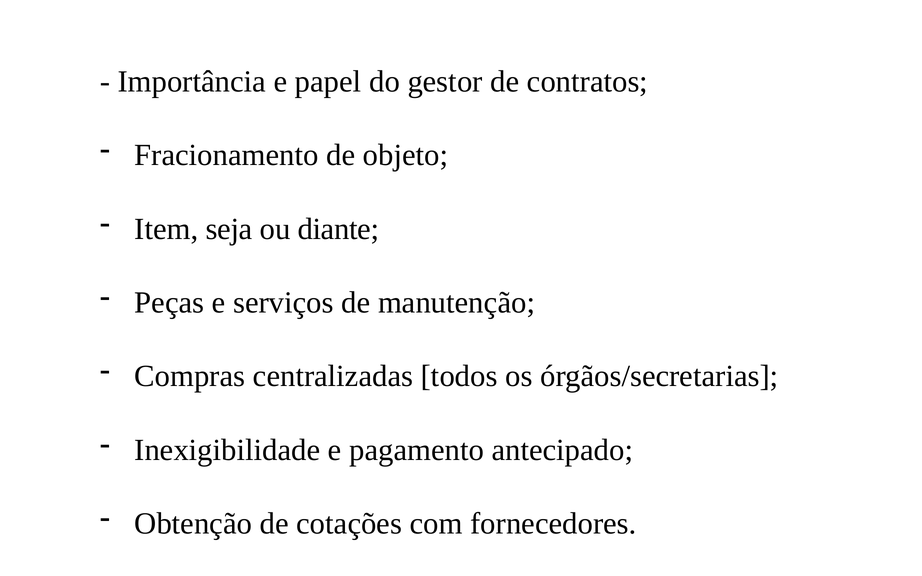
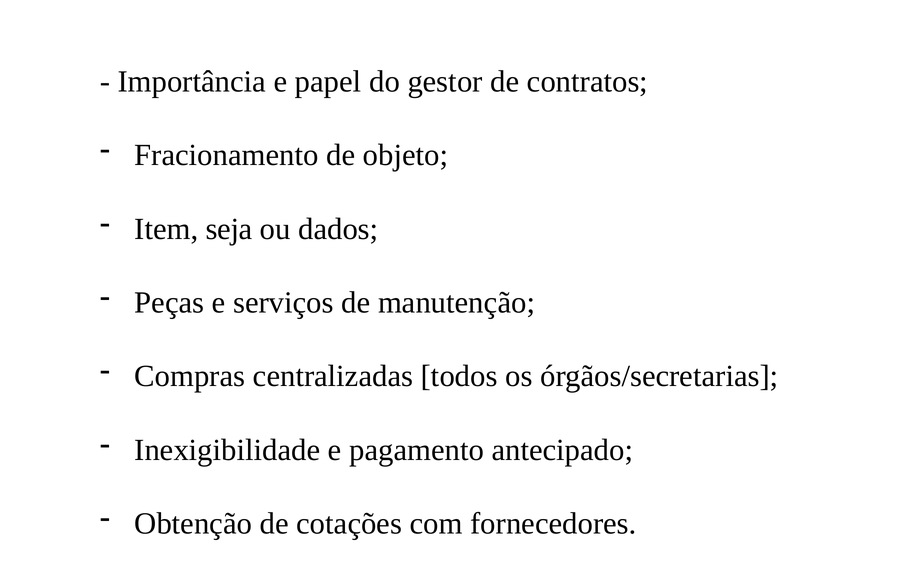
diante: diante -> dados (338, 229)
